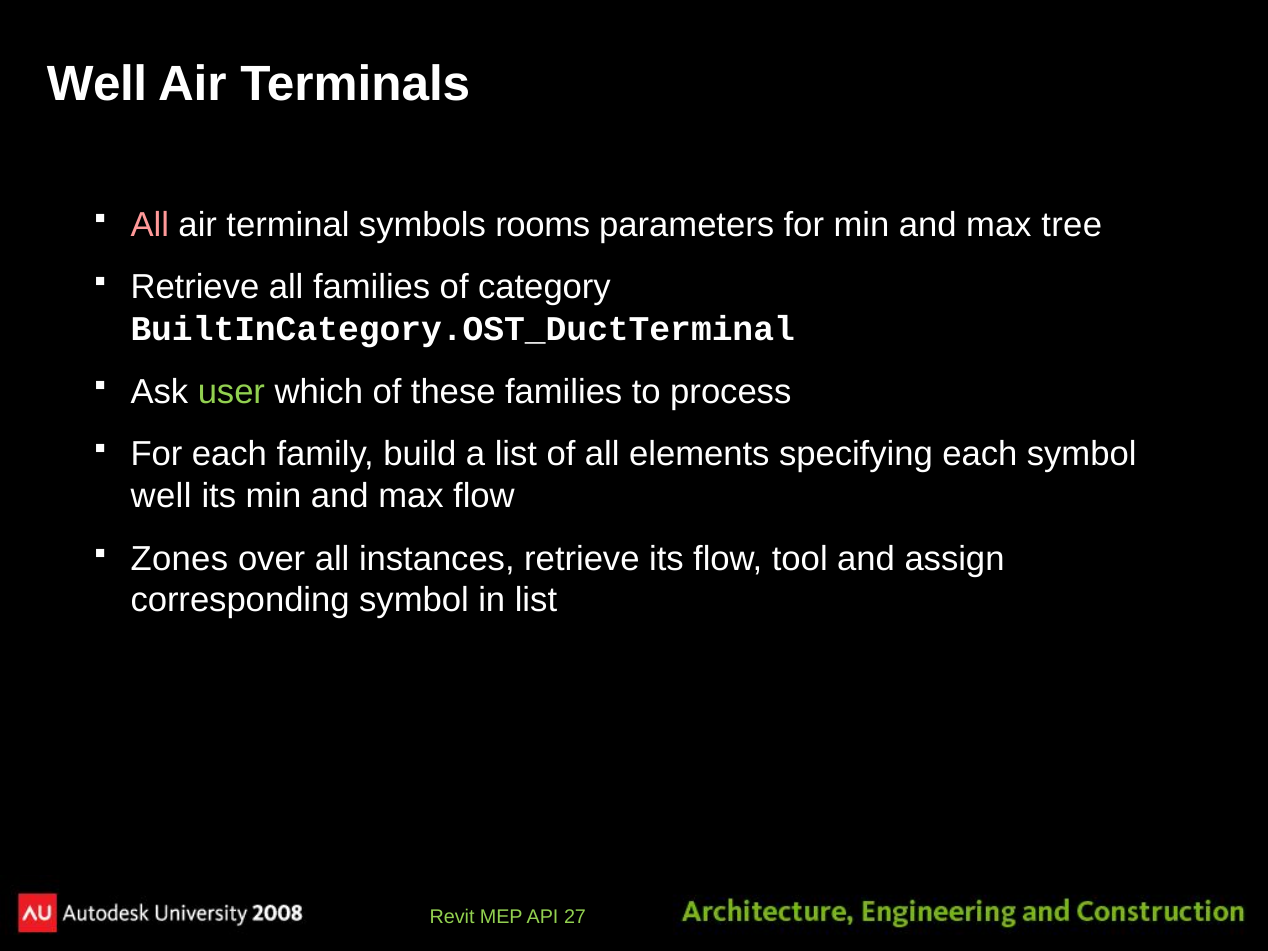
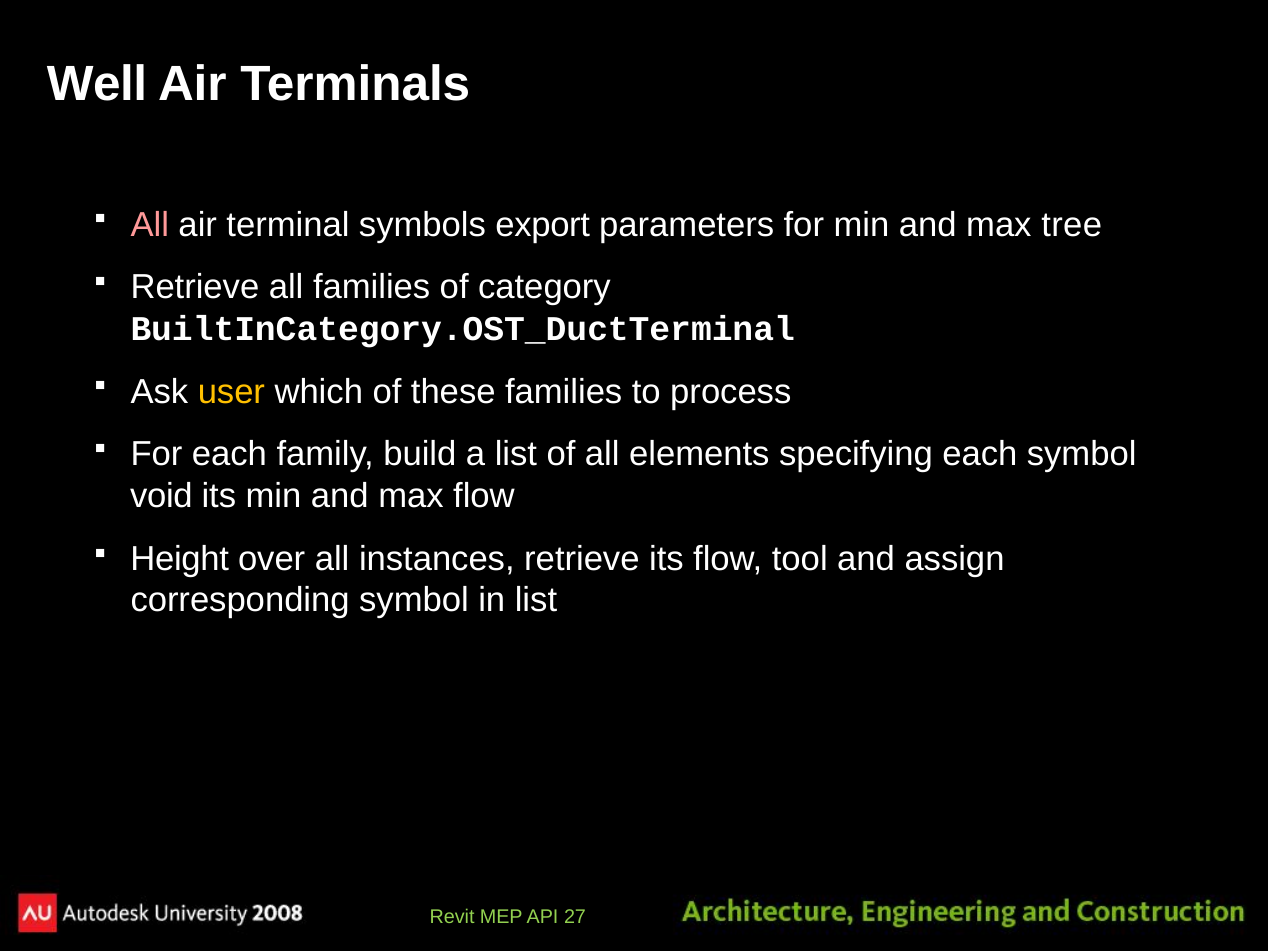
rooms: rooms -> export (543, 225)
user colour: light green -> yellow (231, 392)
well: well -> void (161, 496)
Zones: Zones -> Height (180, 559)
